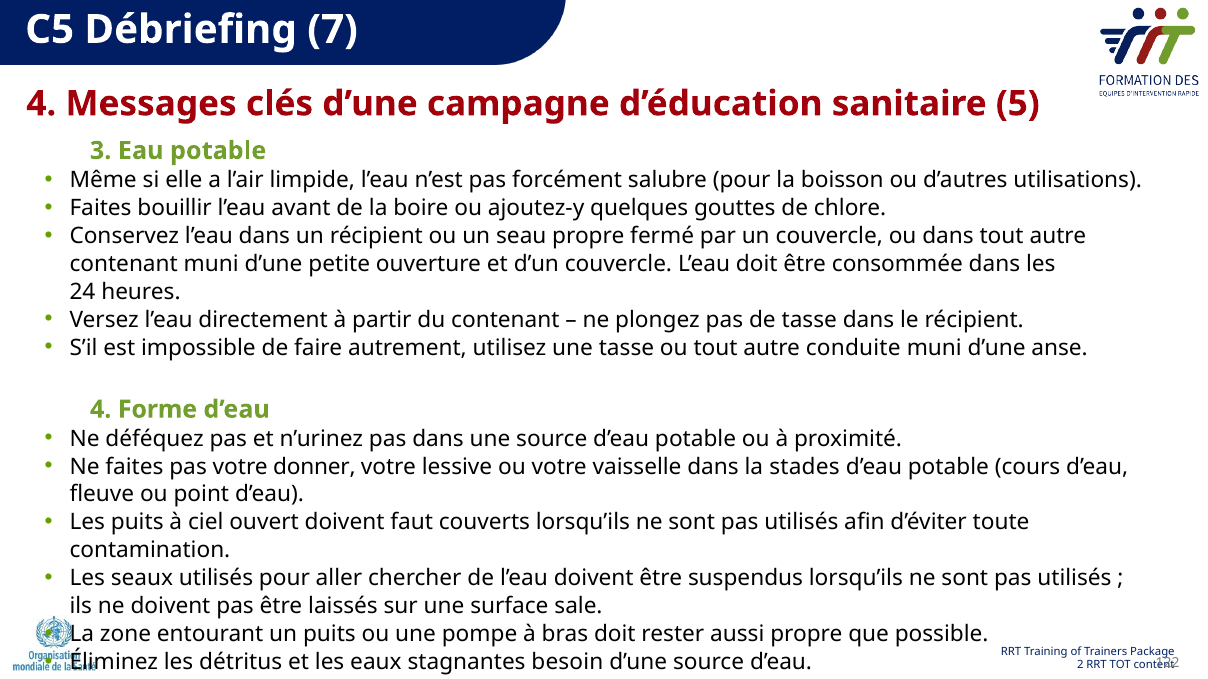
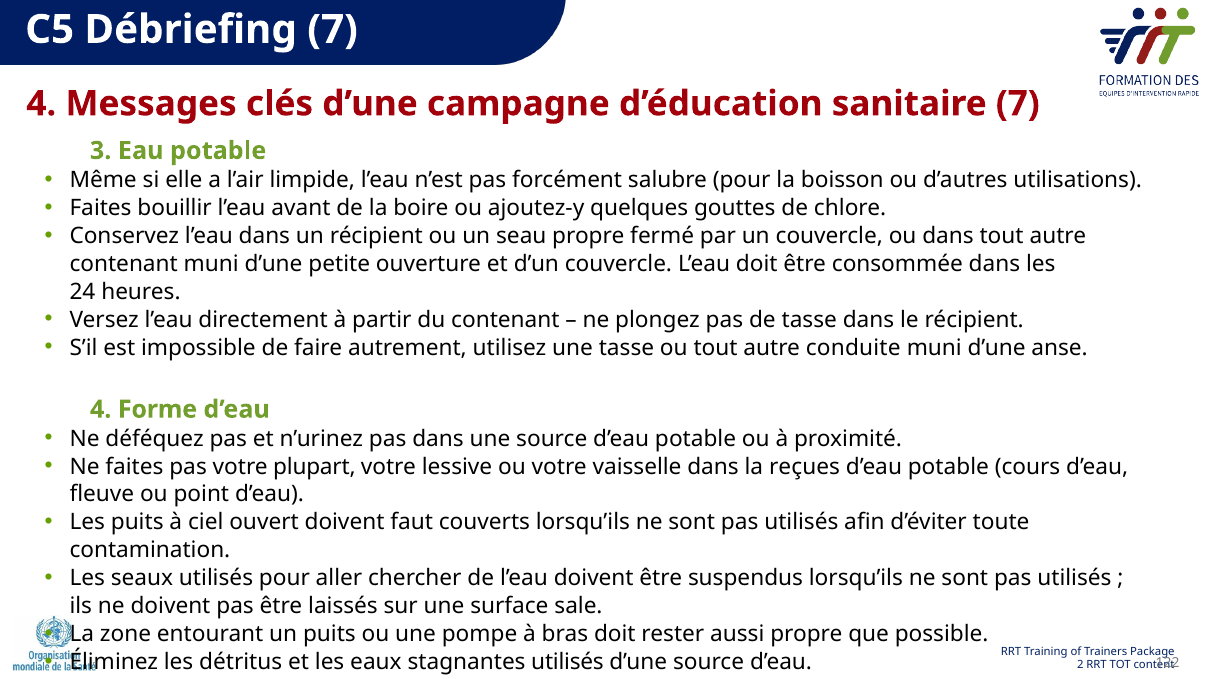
sanitaire 5: 5 -> 7 (1018, 104)
donner: donner -> plupart (314, 467)
stades: stades -> reçues (805, 467)
stagnantes besoin: besoin -> utilisés (568, 663)
